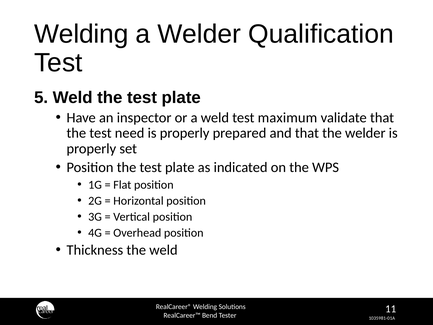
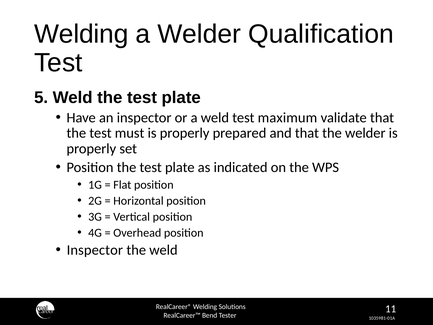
need: need -> must (130, 133)
Thickness: Thickness -> Inspector (95, 250)
